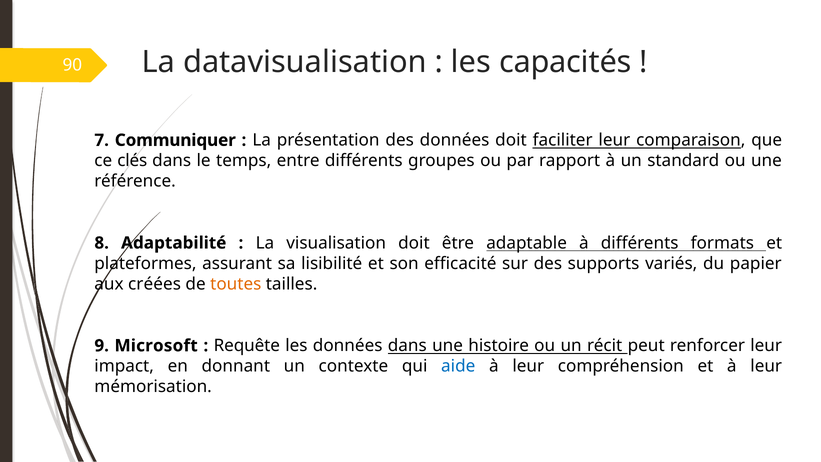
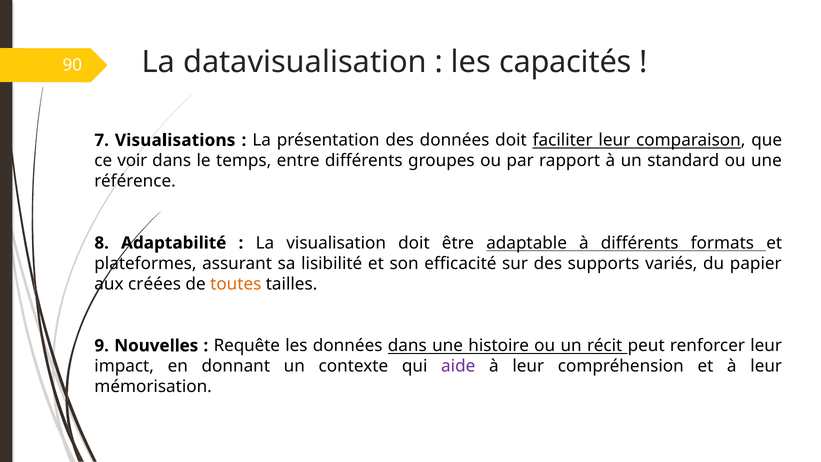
Communiquer: Communiquer -> Visualisations (175, 140)
clés: clés -> voir (132, 161)
Microsoft: Microsoft -> Nouvelles (156, 346)
aide colour: blue -> purple (458, 366)
